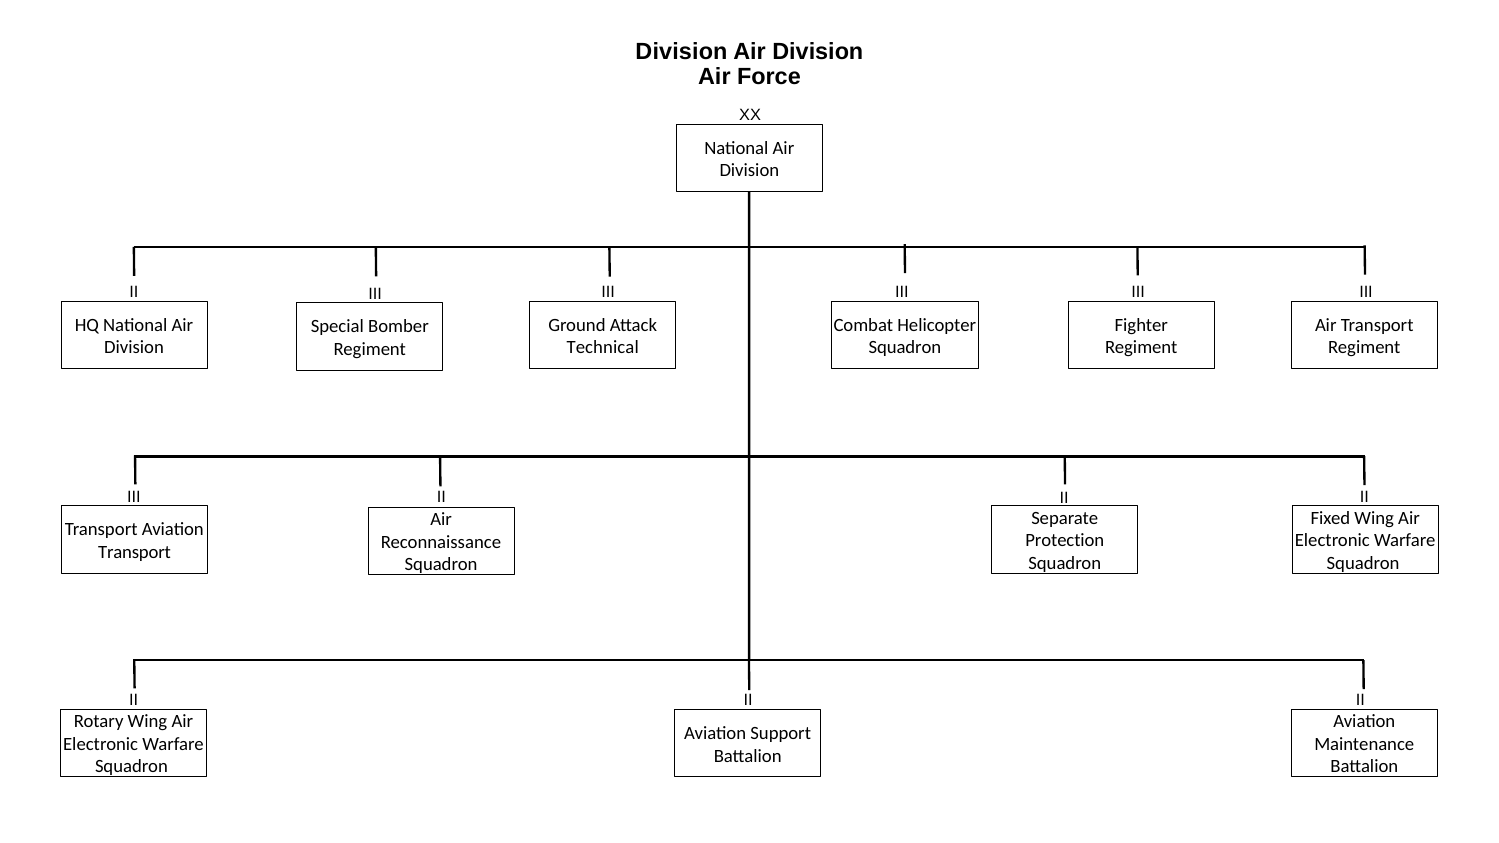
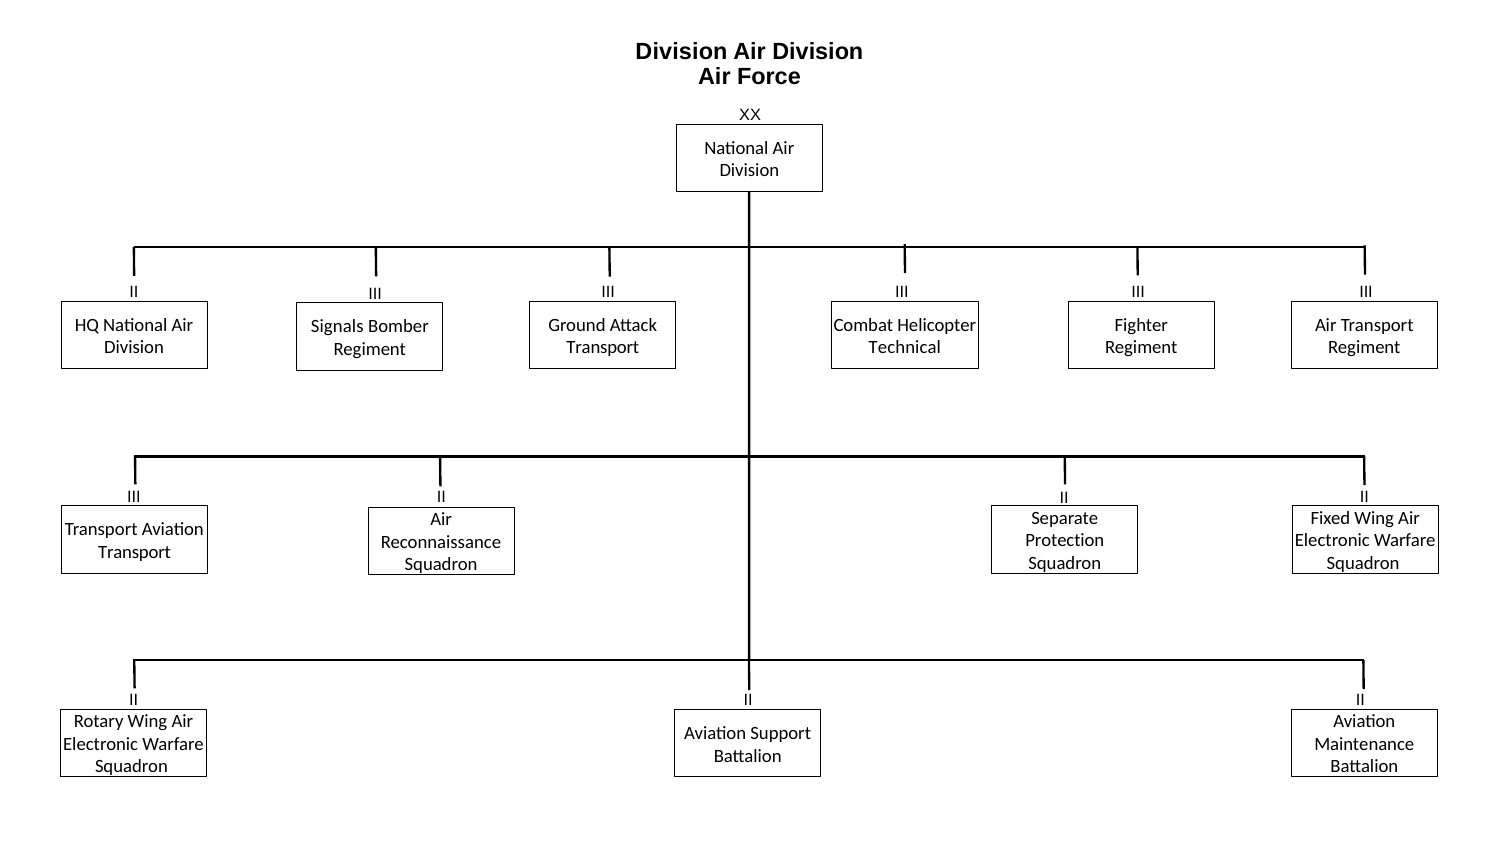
Special: Special -> Signals (337, 327)
Technical: Technical -> Transport (603, 348)
Squadron: Squadron -> Technical (905, 348)
